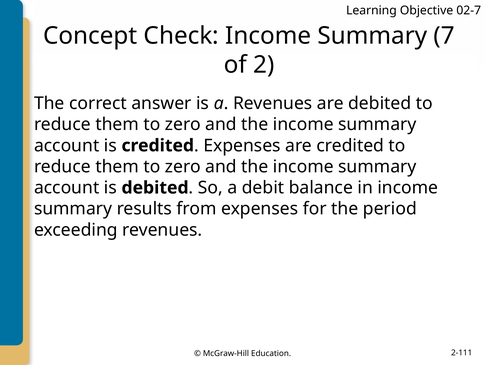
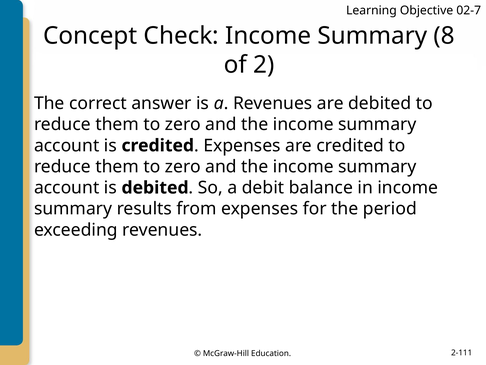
7: 7 -> 8 (444, 36)
